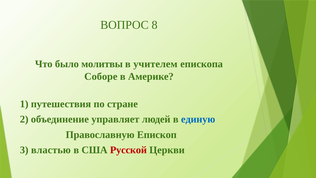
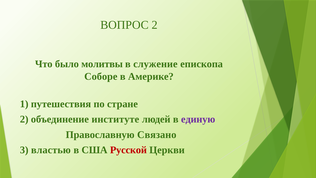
ВОПРОС 8: 8 -> 2 (155, 25)
учителем: учителем -> служение (155, 64)
управляет: управляет -> институте (115, 119)
единую colour: blue -> purple (198, 119)
Епископ: Епископ -> Связано (157, 134)
